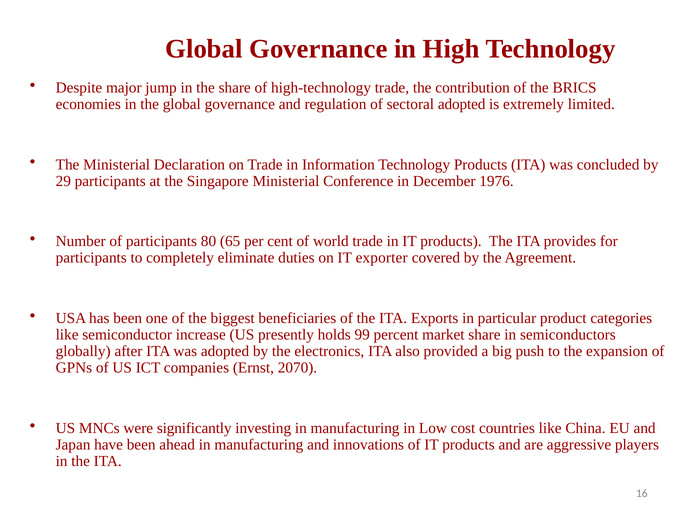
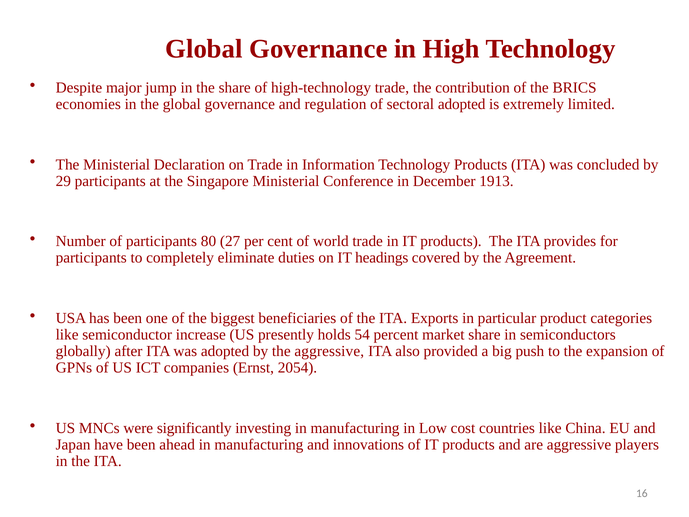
1976: 1976 -> 1913 (496, 181)
65: 65 -> 27 (230, 241)
exporter: exporter -> headings (382, 258)
99: 99 -> 54 (362, 335)
the electronics: electronics -> aggressive (329, 351)
2070: 2070 -> 2054 (297, 368)
